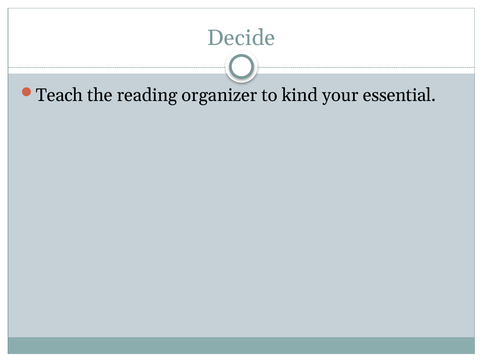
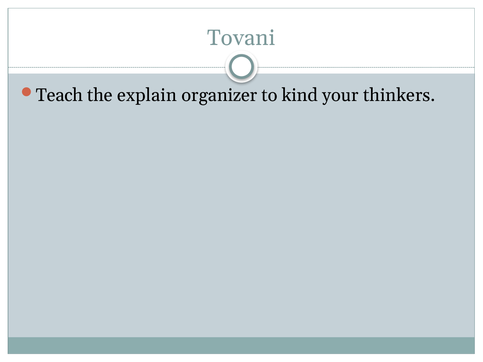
Decide: Decide -> Tovani (241, 38)
reading: reading -> explain (147, 95)
essential: essential -> thinkers (399, 95)
